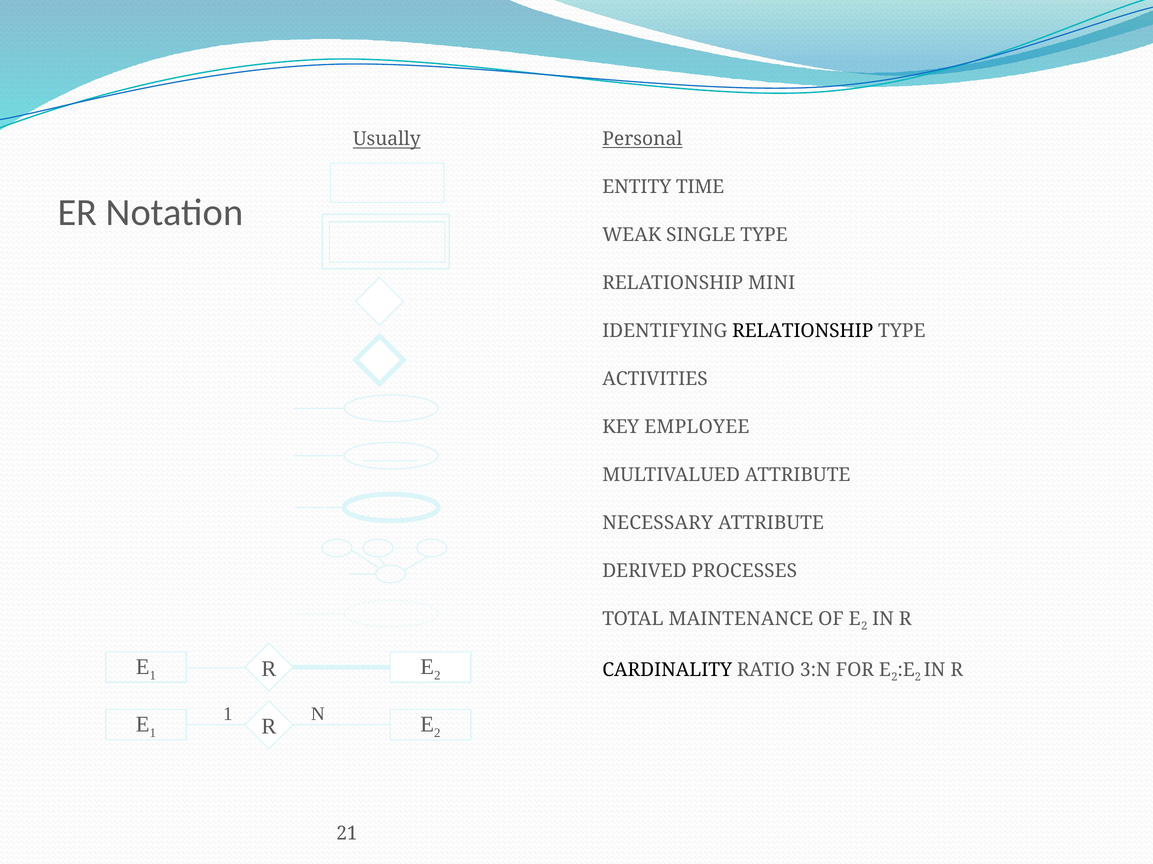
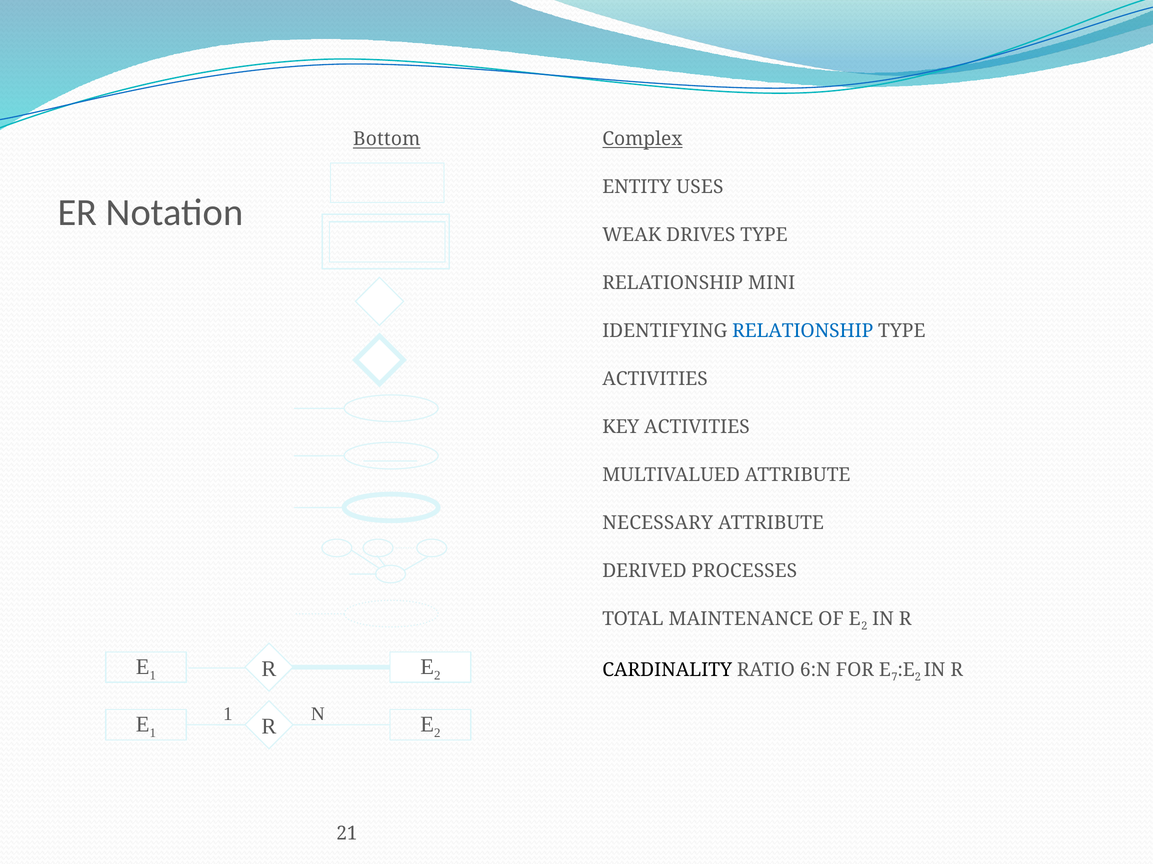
Personal: Personal -> Complex (642, 139)
Usually: Usually -> Bottom (387, 139)
TIME: TIME -> USES (700, 187)
SINGLE: SINGLE -> DRIVES (701, 235)
RELATIONSHIP colour: black -> blue (803, 331)
KEY EMPLOYEE: EMPLOYEE -> ACTIVITIES (697, 427)
3:N: 3:N -> 6:N (815, 670)
2: 2 -> 7 (894, 678)
